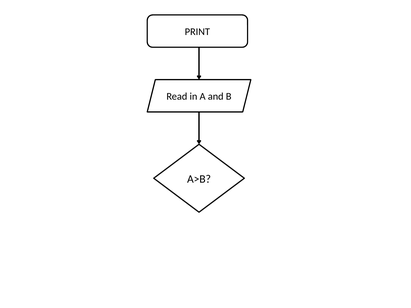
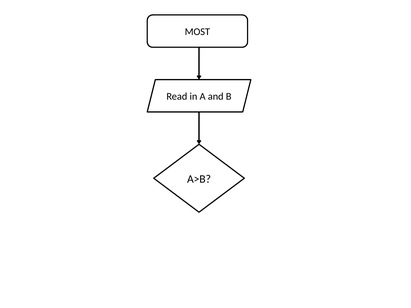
PRINT: PRINT -> MOST (197, 32)
